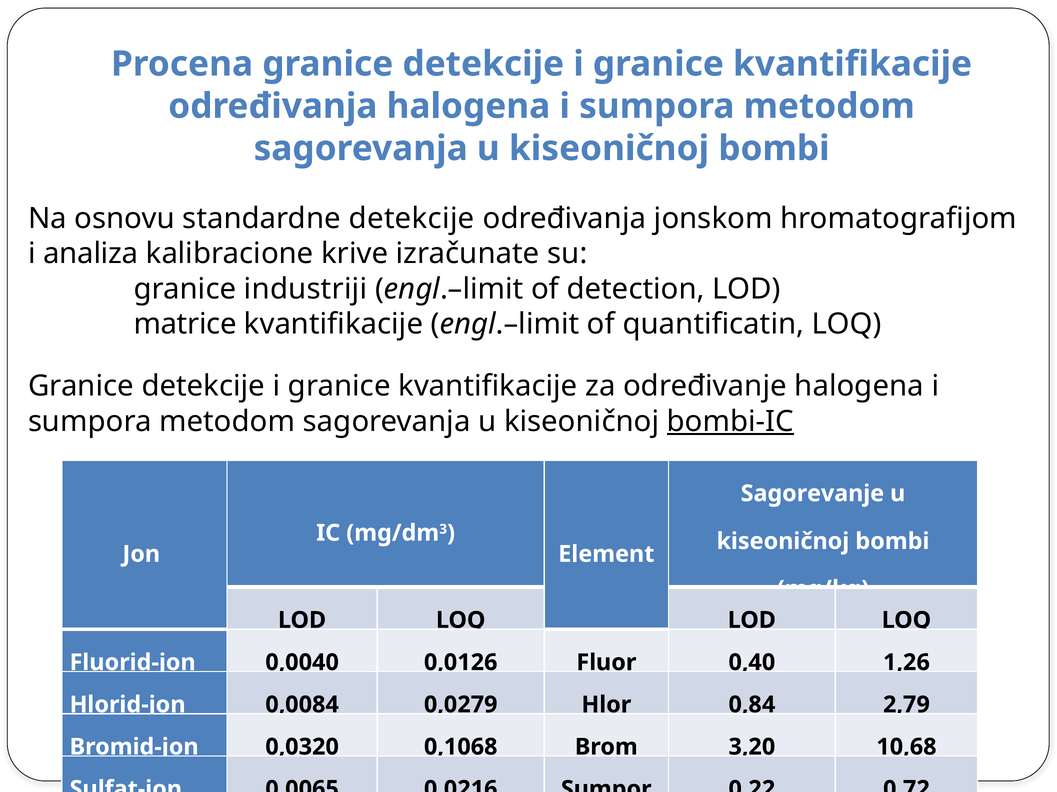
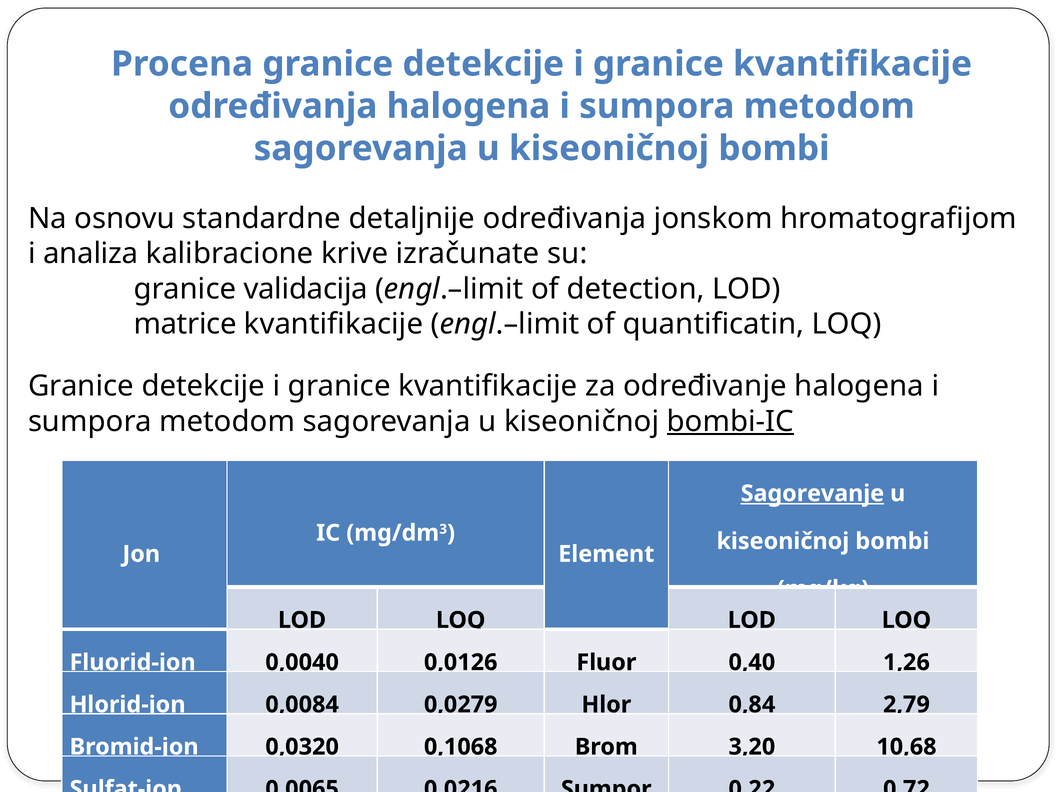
standardne detekcije: detekcije -> detaljnije (412, 219)
industriji: industriji -> validacija (306, 289)
Sagorevanje underline: none -> present (812, 494)
